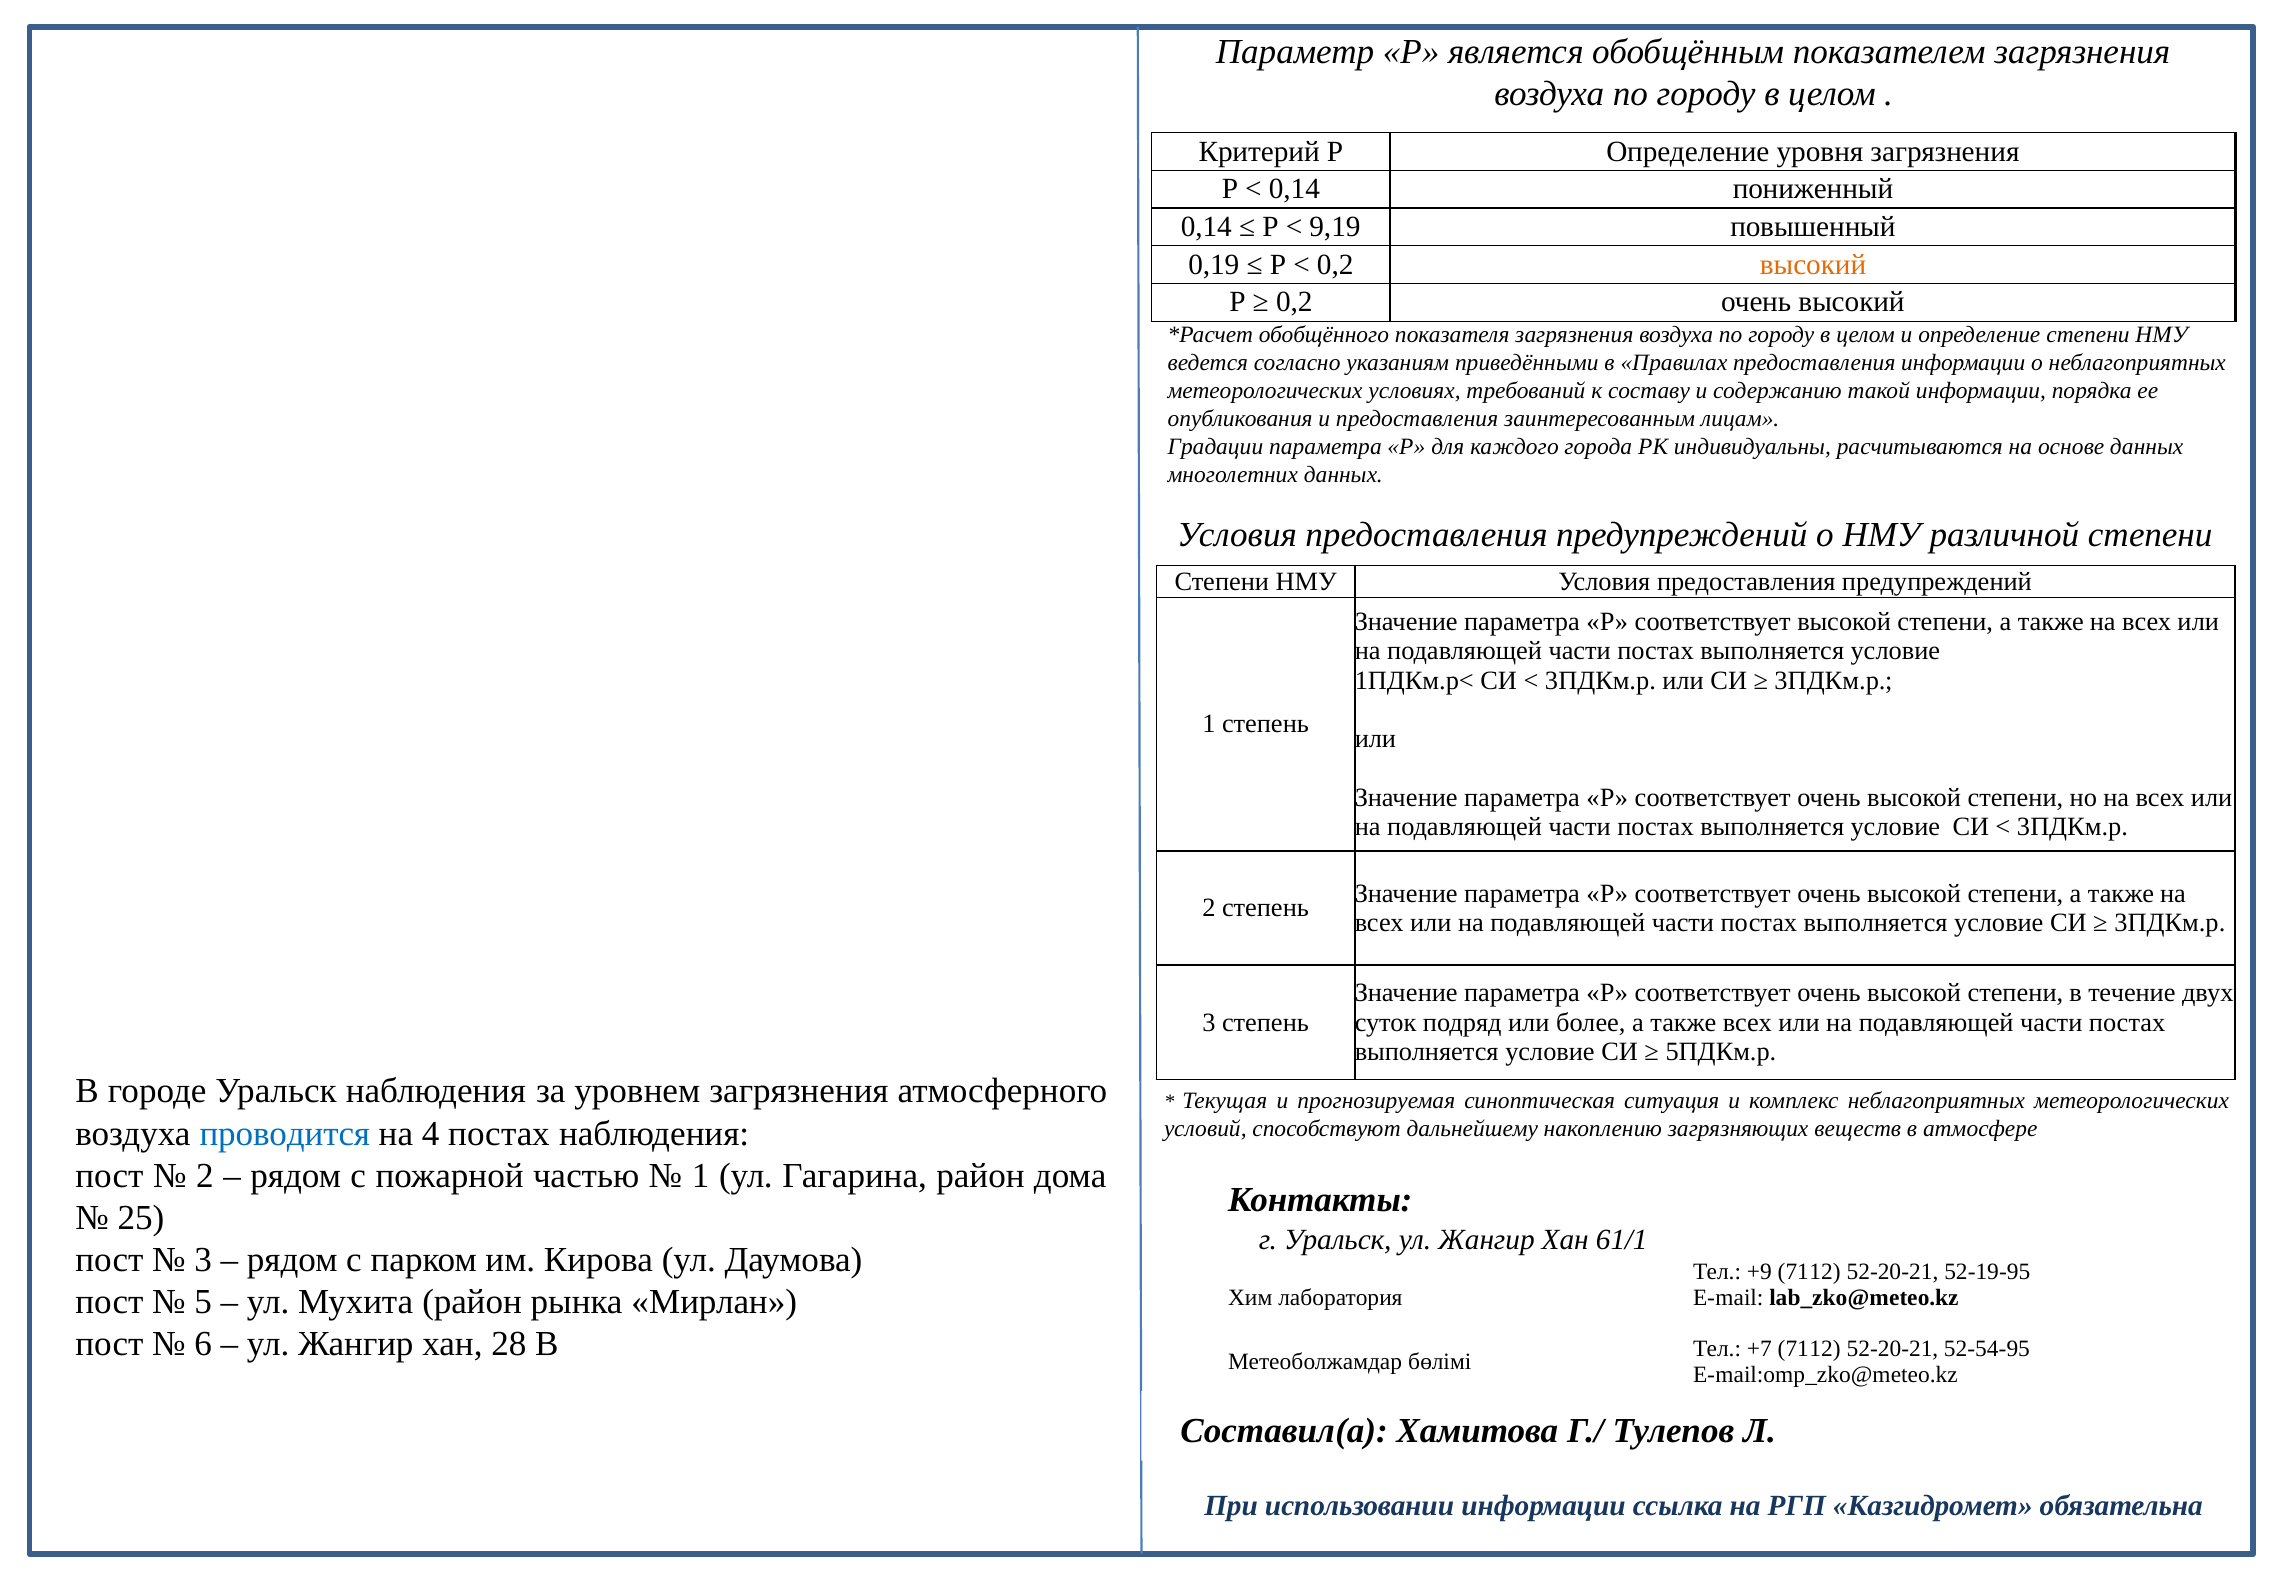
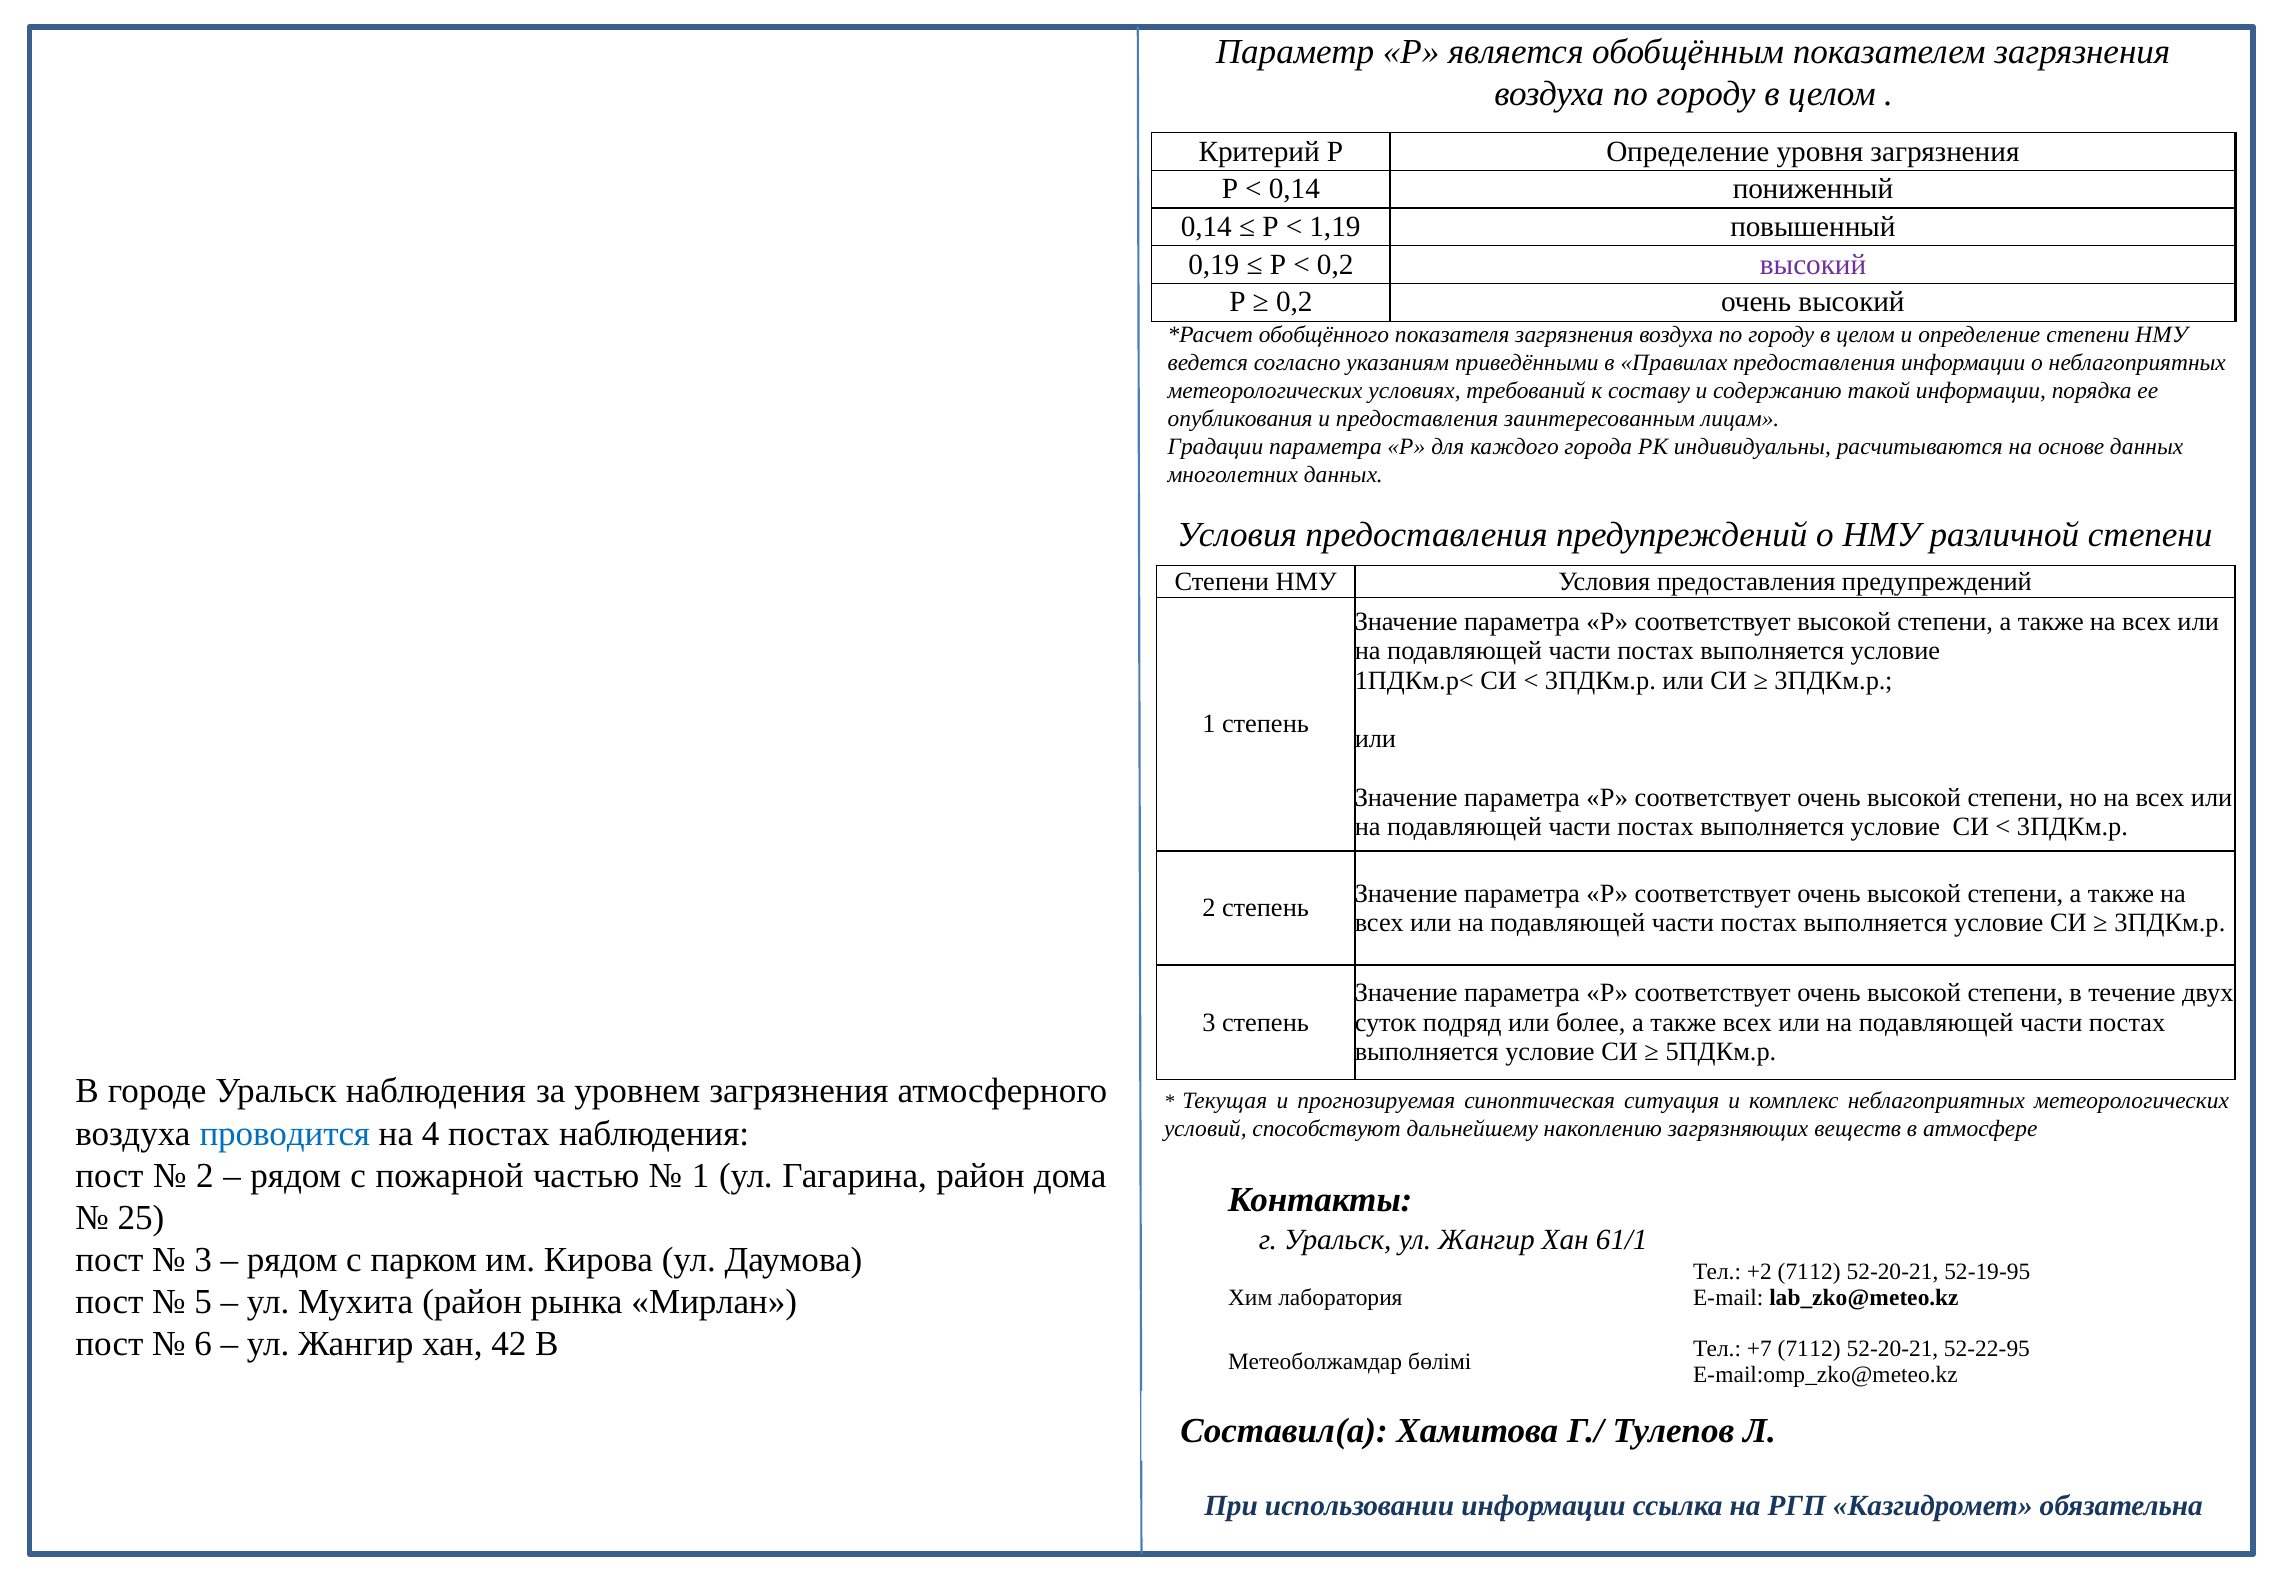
9,19: 9,19 -> 1,19 (1335, 227)
высокий colour: orange -> purple (1813, 264)
+9: +9 -> +2 (1759, 1271)
28: 28 -> 42 (509, 1344)
52-54-95: 52-54-95 -> 52-22-95 (1987, 1349)
